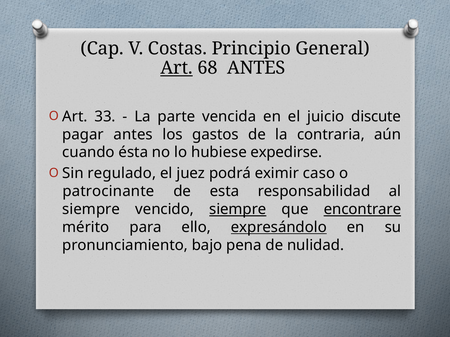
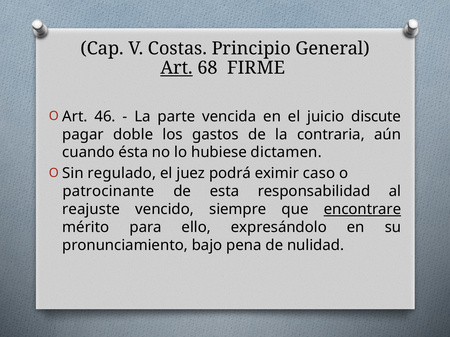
68 ANTES: ANTES -> FIRME (256, 68)
33: 33 -> 46 (105, 117)
pagar antes: antes -> doble (133, 135)
expedirse: expedirse -> dictamen (286, 153)
siempre: siempre -> reajuste (91, 210)
siempre underline: present -> none (238, 210)
expresándolo underline: present -> none (279, 228)
